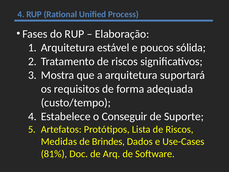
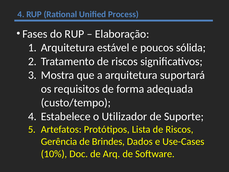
Conseguir: Conseguir -> Utilizador (124, 116)
Medidas: Medidas -> Gerência (59, 141)
81%: 81% -> 10% (54, 154)
